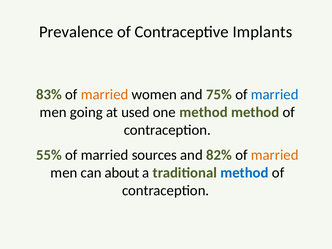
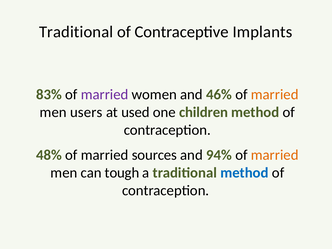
Prevalence: Prevalence -> Traditional (76, 32)
married colour: orange -> purple (105, 95)
75%: 75% -> 46% (219, 95)
married colour: blue -> orange (275, 95)
going: going -> users (86, 112)
one method: method -> children (204, 112)
55%: 55% -> 48% (49, 155)
82%: 82% -> 94% (219, 155)
about: about -> tough (122, 173)
